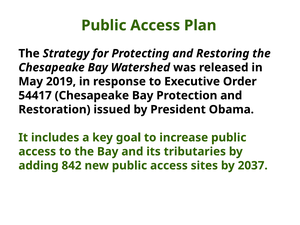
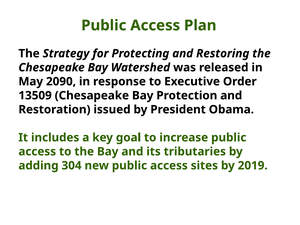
2019: 2019 -> 2090 (61, 82)
54417: 54417 -> 13509 (35, 96)
842: 842 -> 304 (72, 166)
2037: 2037 -> 2019 (253, 166)
